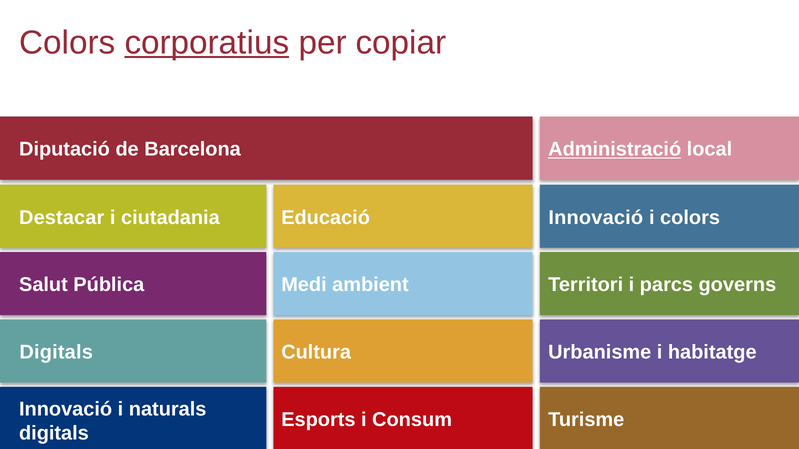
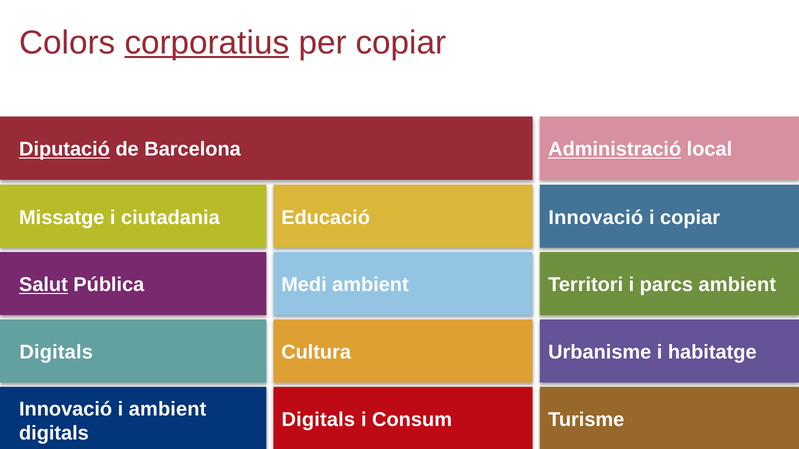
Diputació underline: none -> present (65, 149)
Destacar: Destacar -> Missatge (62, 218)
i colors: colors -> copiar (690, 218)
Salut underline: none -> present (43, 285)
parcs governs: governs -> ambient (737, 285)
i naturals: naturals -> ambient (168, 409)
Esports: Esports -> Digitals (318, 420)
